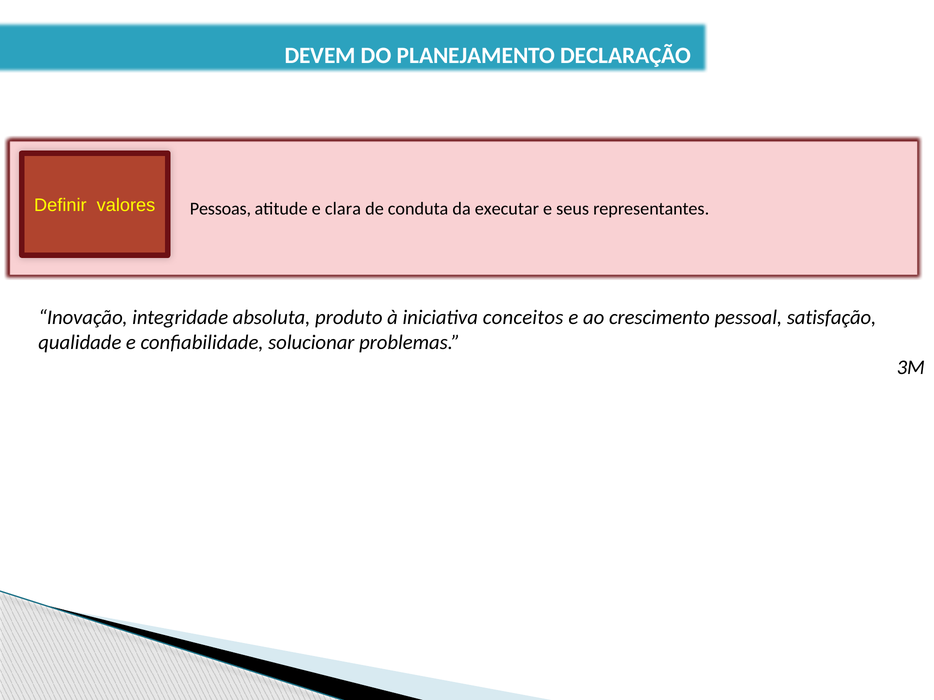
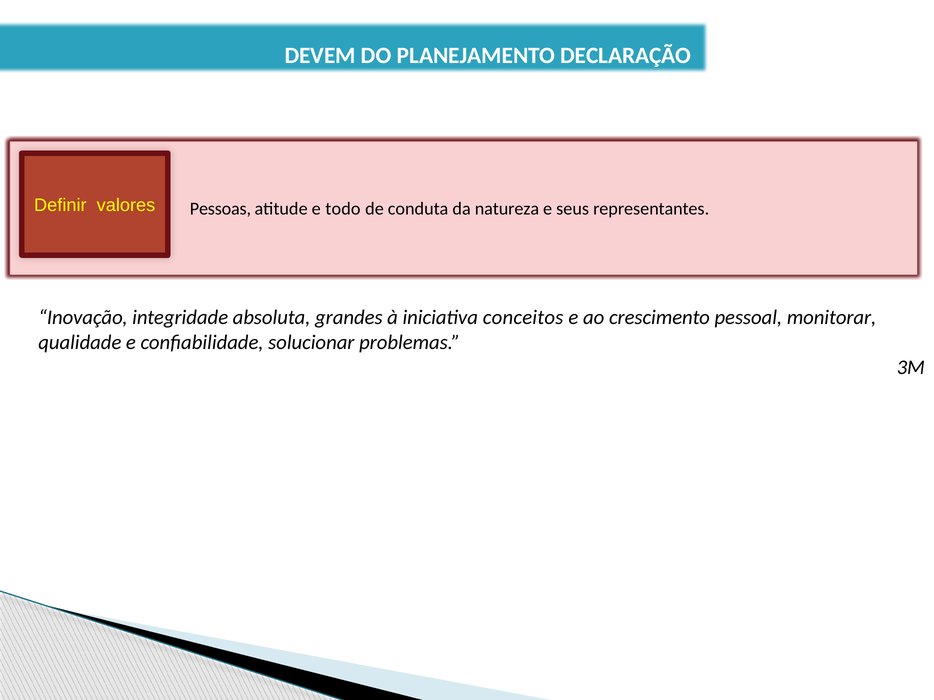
clara: clara -> todo (343, 209)
executar: executar -> natureza (507, 209)
produto: produto -> grandes (349, 318)
satisfação: satisfação -> monitorar (832, 318)
